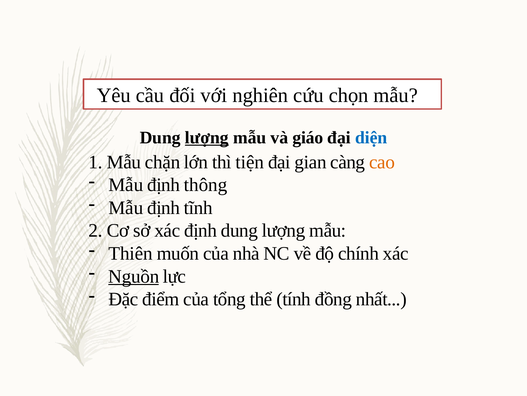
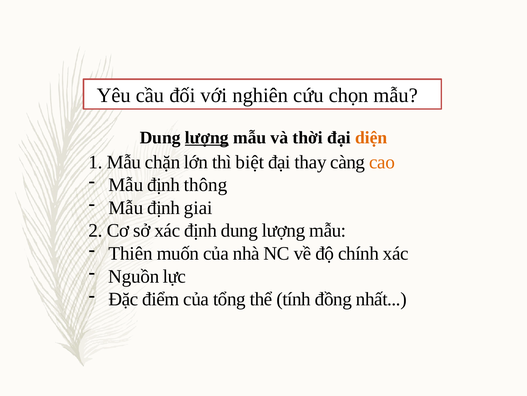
giáo: giáo -> thời (308, 137)
diện colour: blue -> orange (371, 137)
tiện: tiện -> biệt (250, 162)
gian: gian -> thay (311, 162)
tĩnh: tĩnh -> giai (198, 207)
Nguồn underline: present -> none (134, 276)
